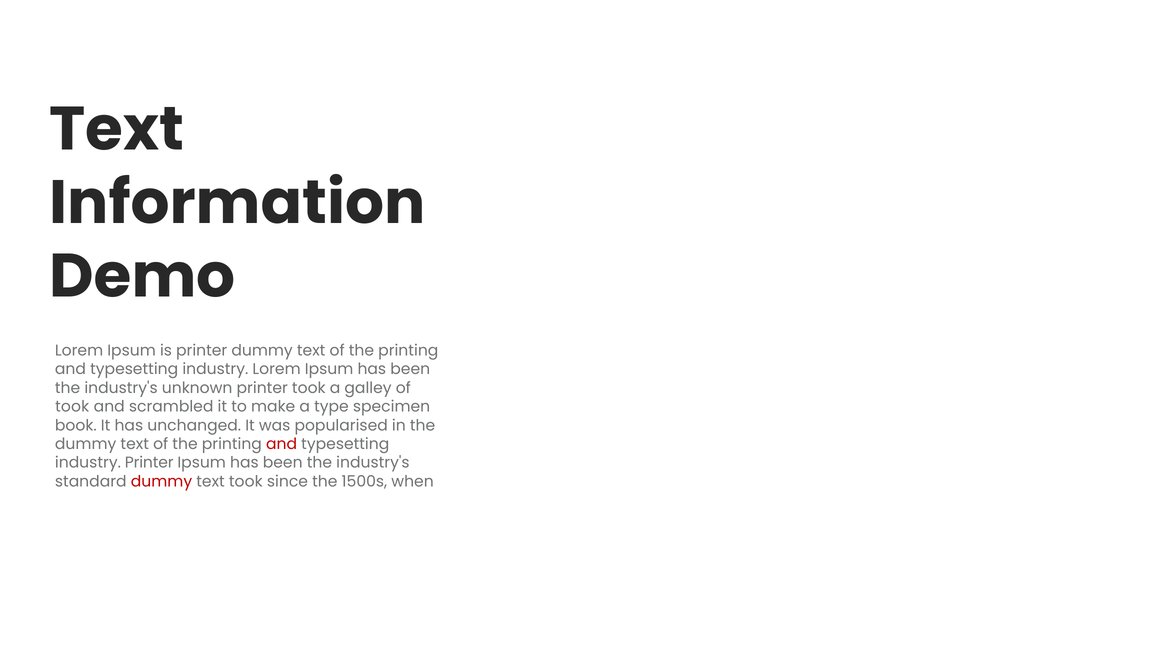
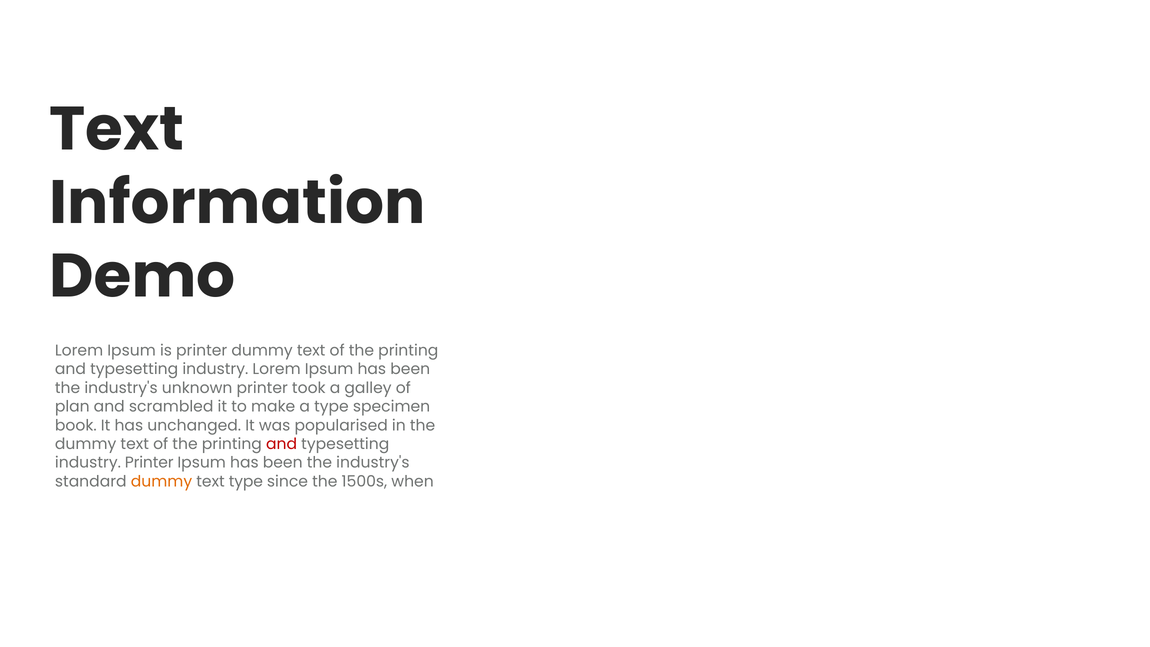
took: took -> plan (72, 407)
dummy colour: red -> orange (161, 481)
text took: took -> type (246, 481)
